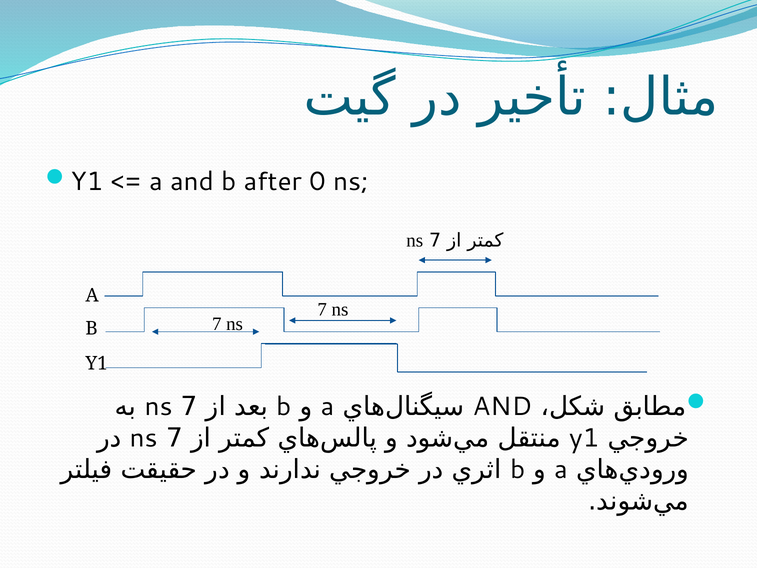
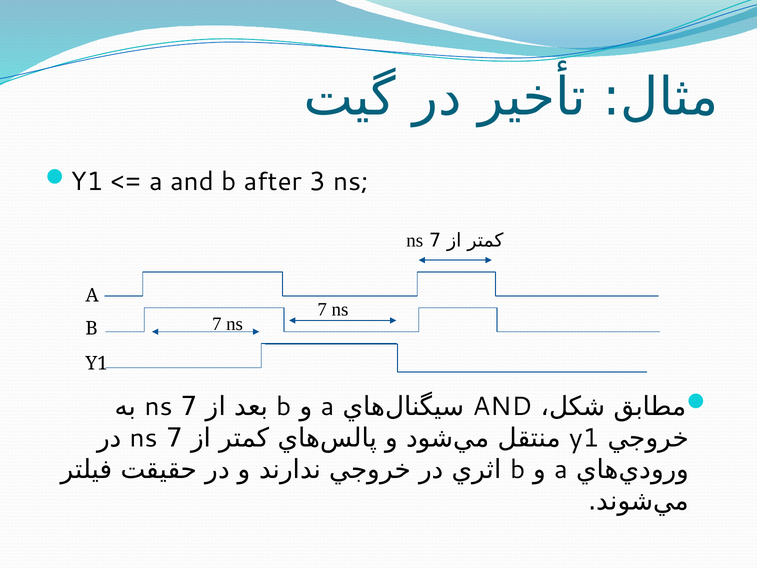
0: 0 -> 3 (318, 182)
